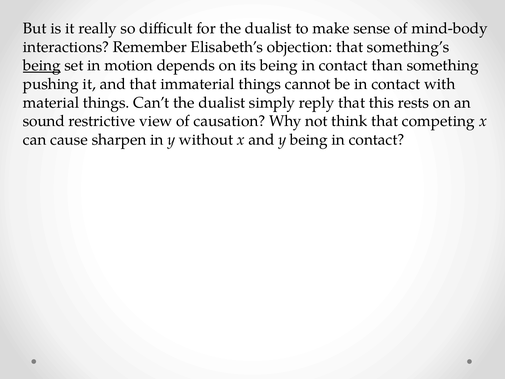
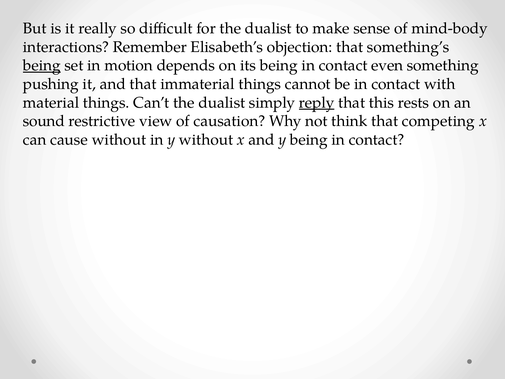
than: than -> even (387, 66)
reply underline: none -> present (317, 103)
cause sharpen: sharpen -> without (119, 140)
